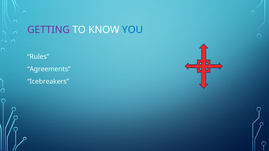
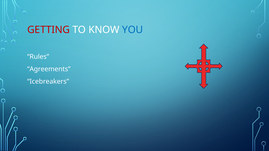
GETTING colour: purple -> red (49, 30)
